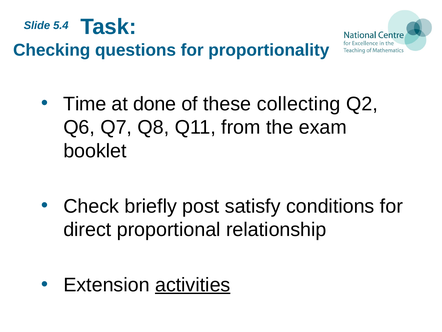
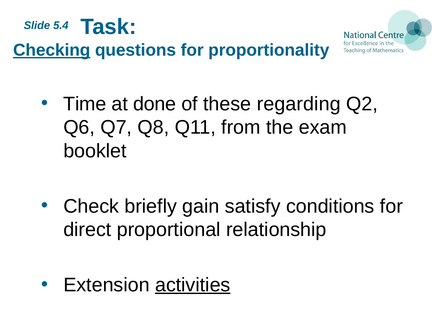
Checking underline: none -> present (52, 50)
collecting: collecting -> regarding (299, 104)
post: post -> gain (201, 206)
